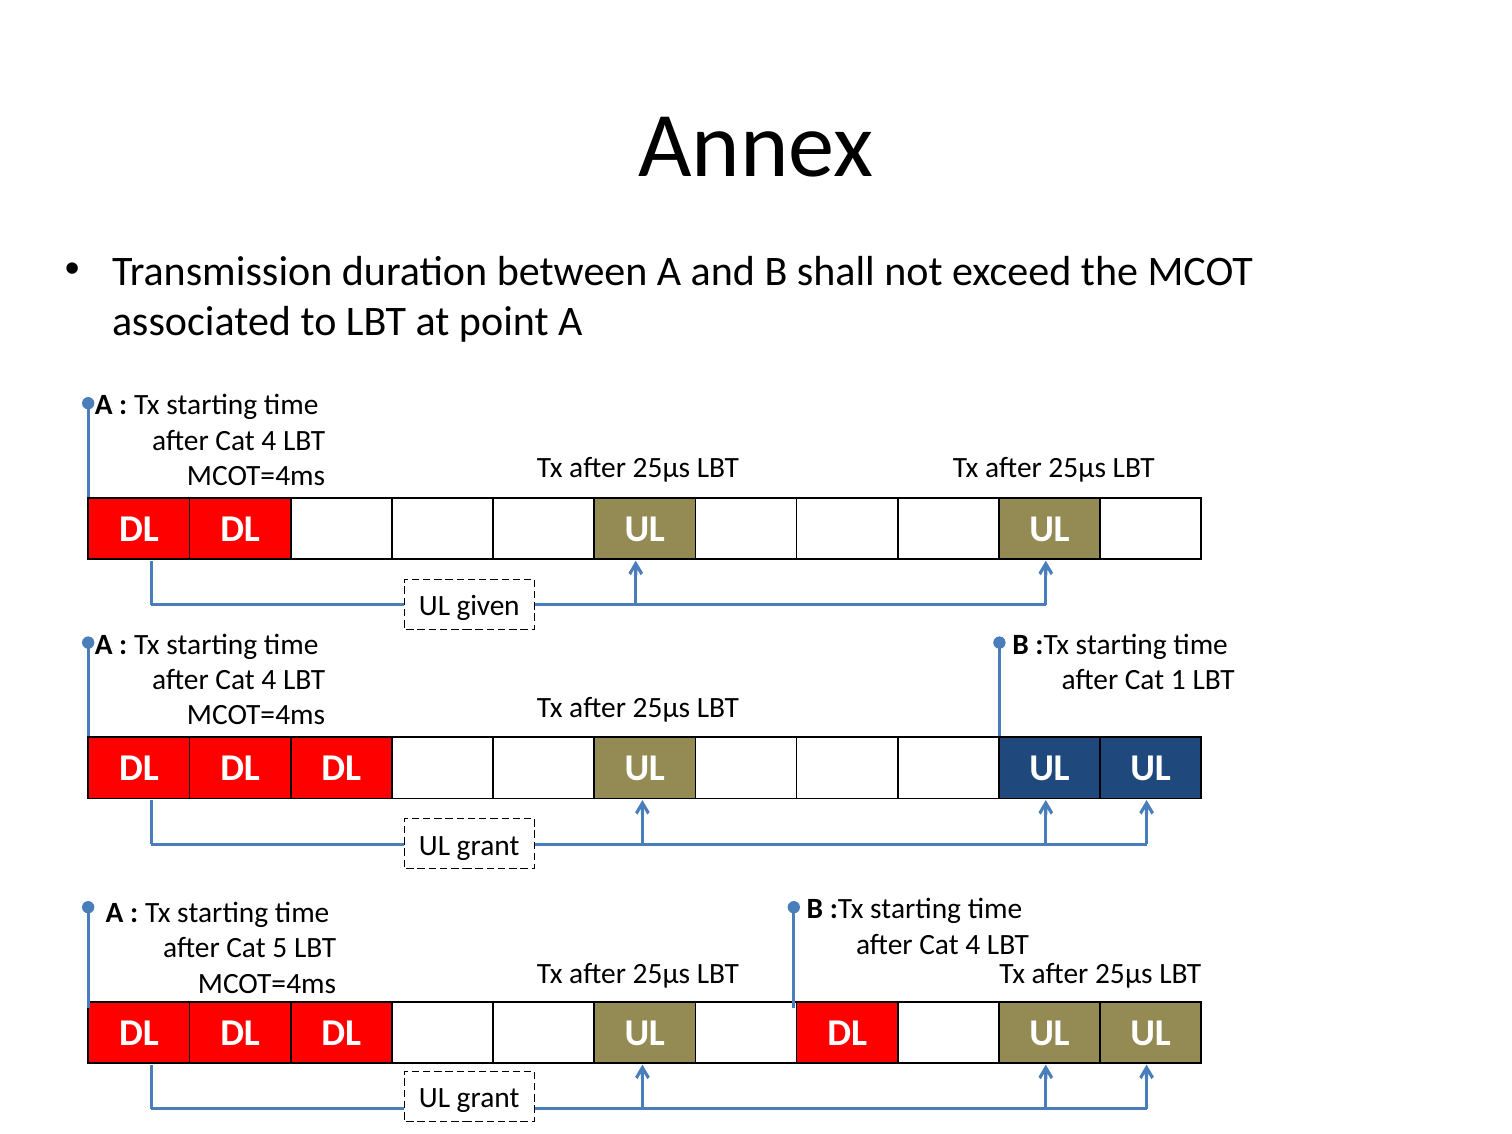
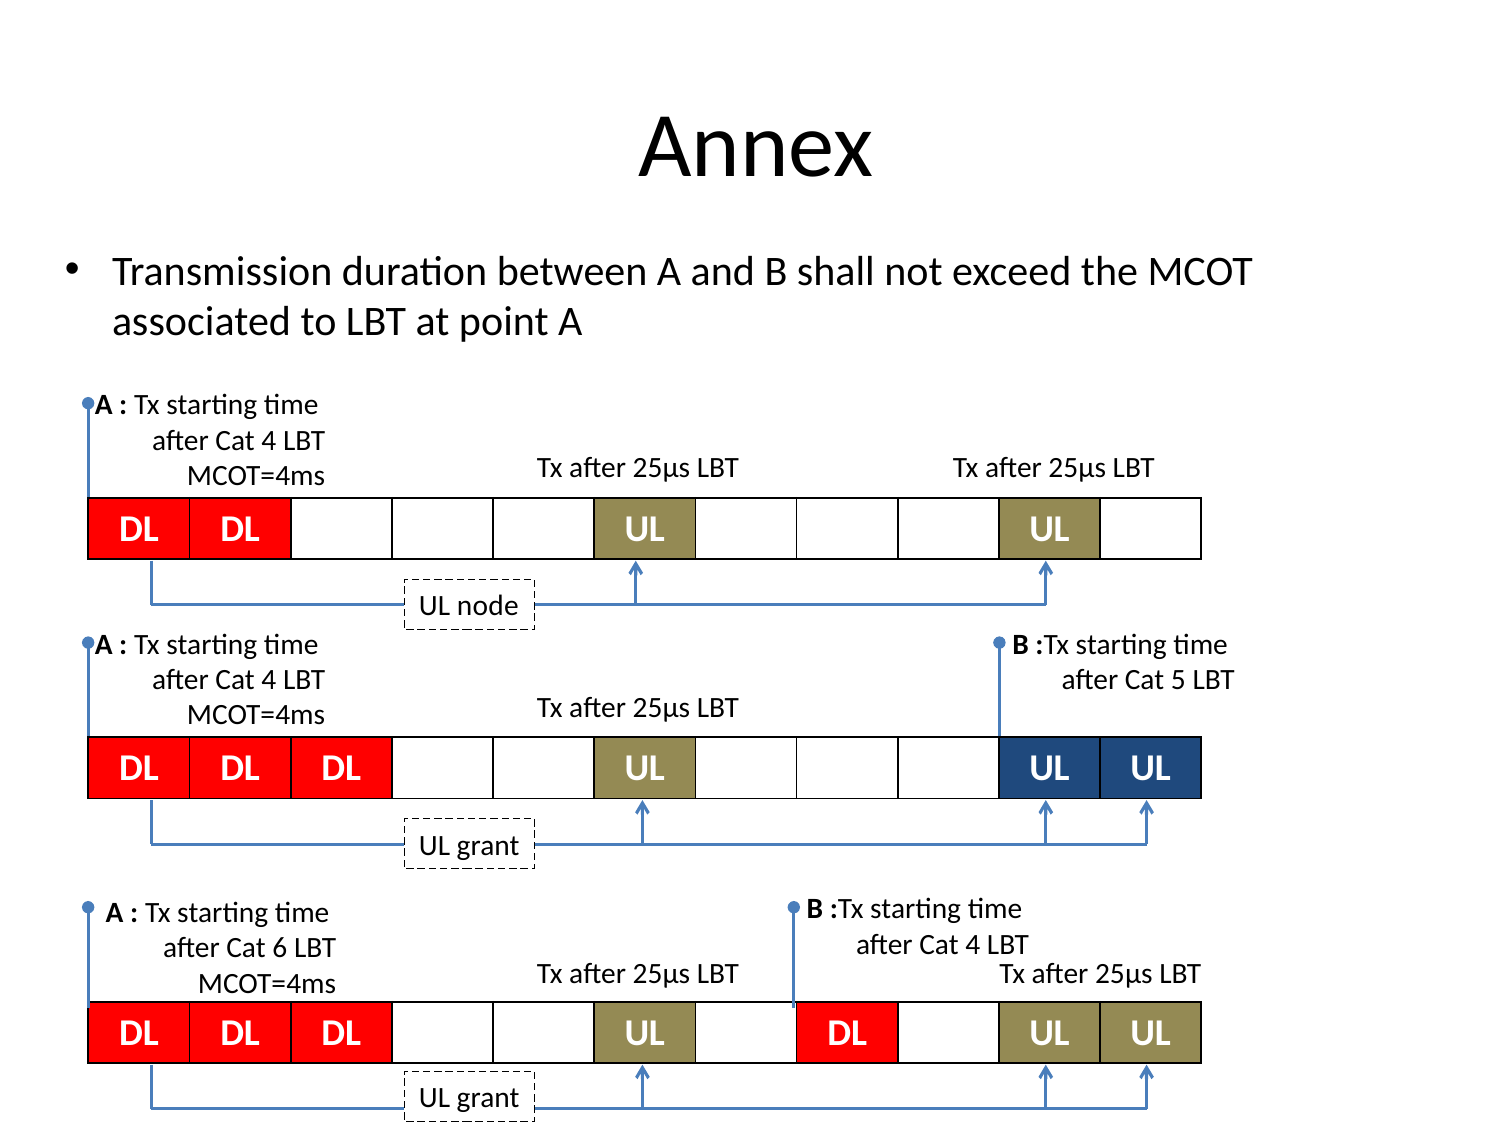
given: given -> node (488, 606)
1: 1 -> 5 (1178, 680)
5: 5 -> 6 (280, 948)
